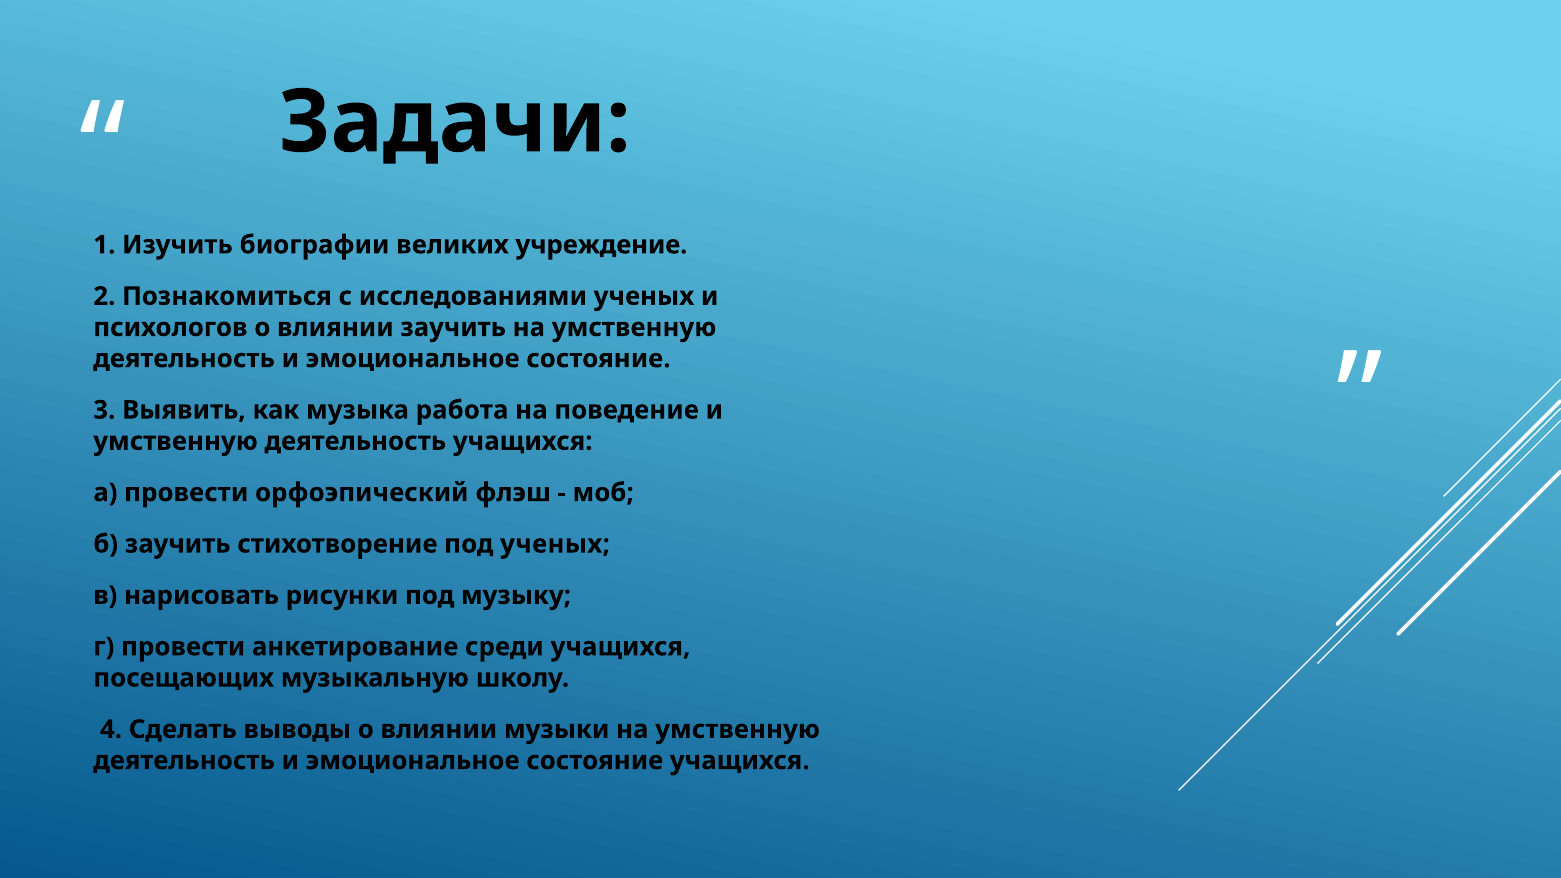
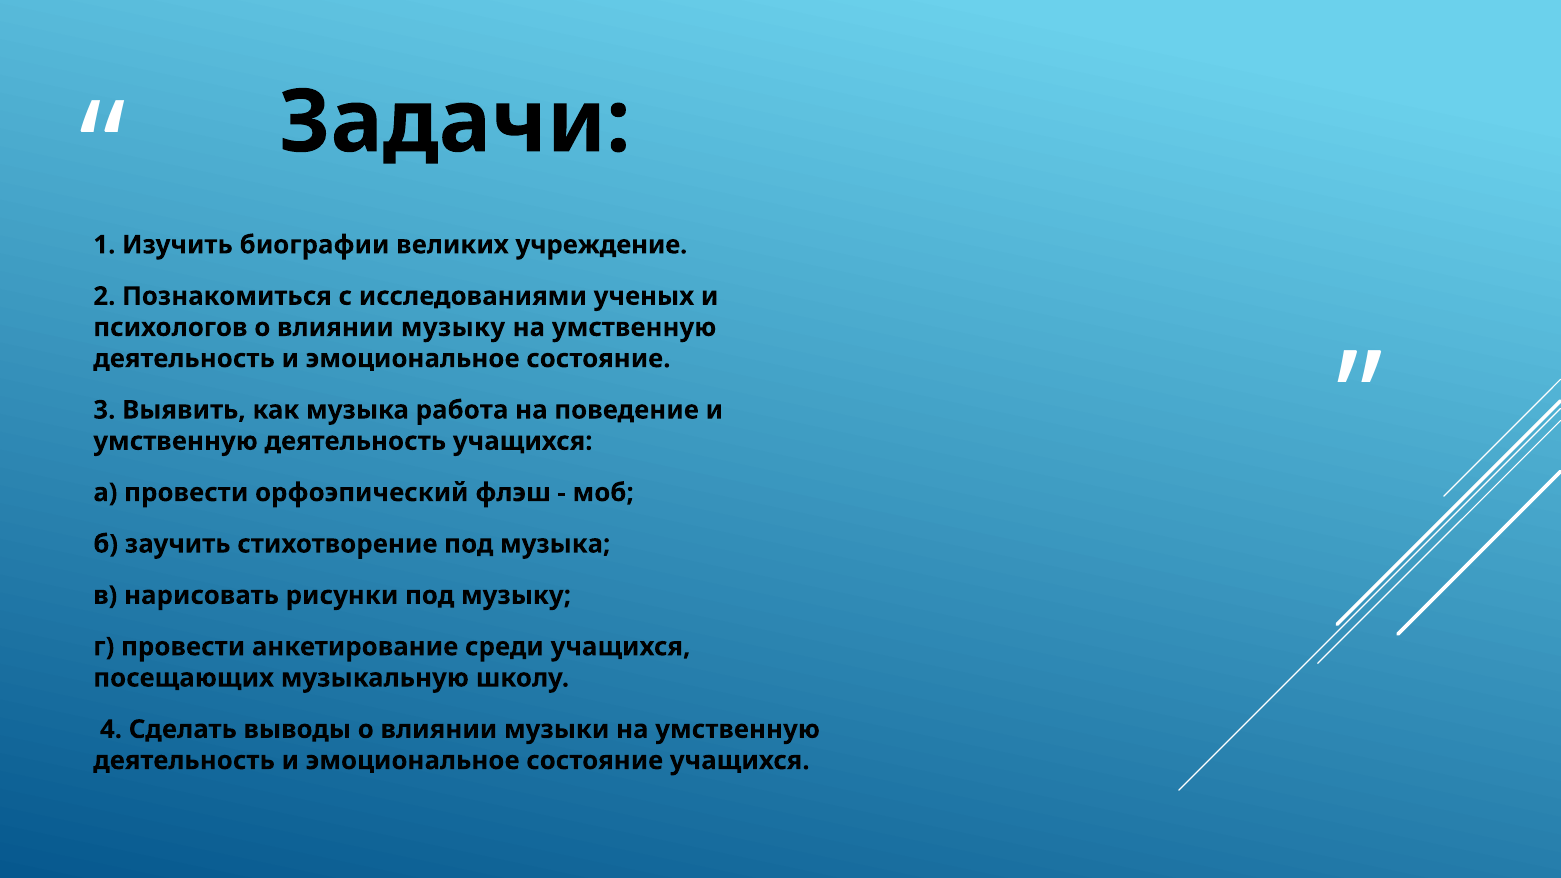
влиянии заучить: заучить -> музыку (453, 327)
под ученых: ученых -> музыка (555, 544)
